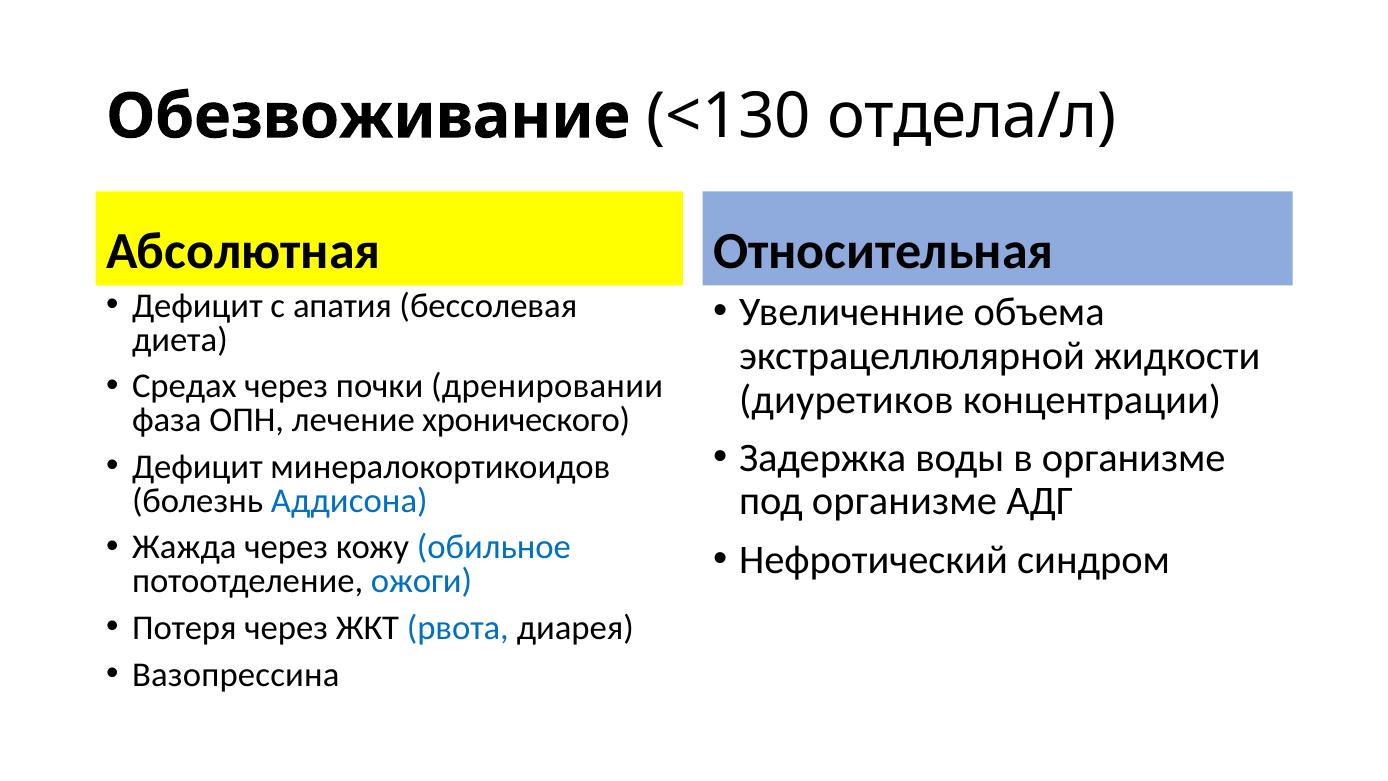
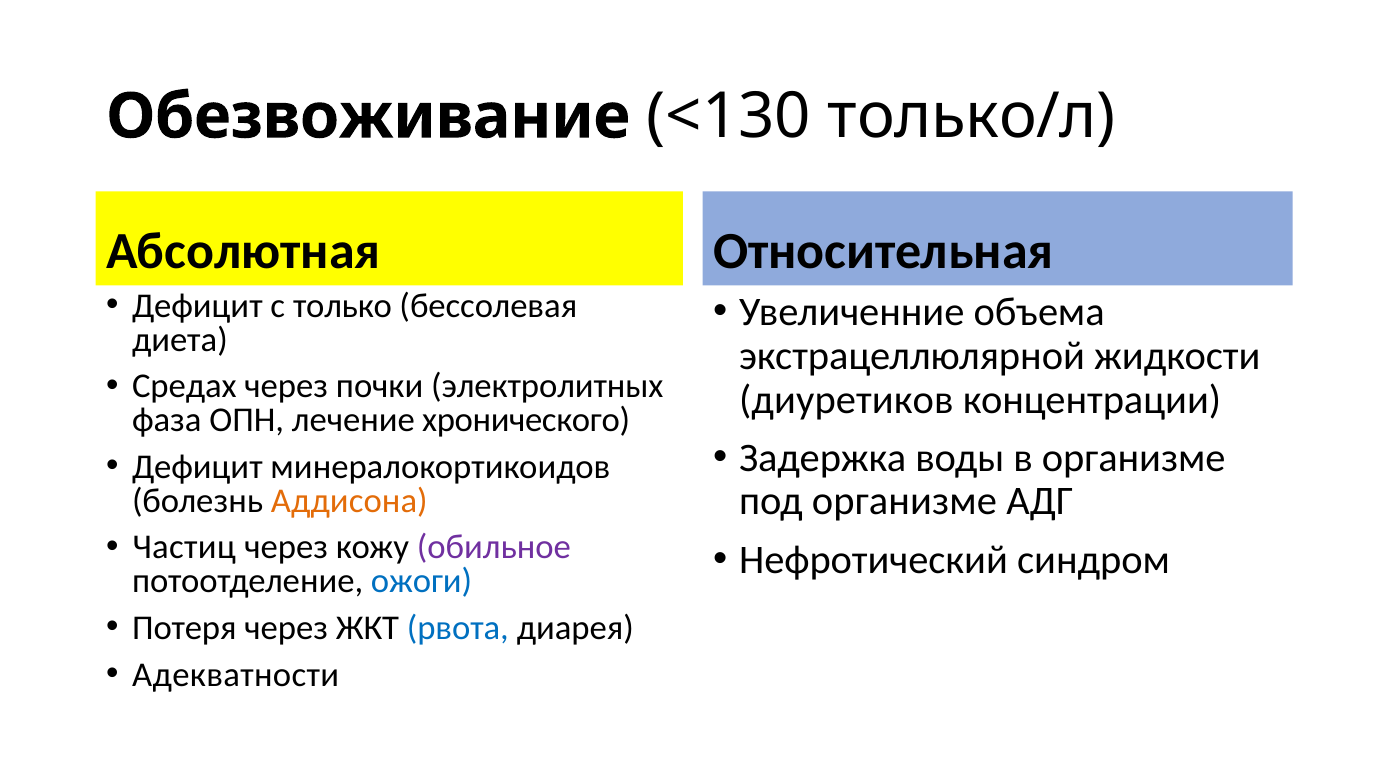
отдела/л: отдела/л -> только/л (972, 117)
апатия: апатия -> только (342, 306)
дренировании: дренировании -> электролитных (547, 386)
Аддисона colour: blue -> orange (349, 501)
Жажда: Жажда -> Частиц (184, 547)
обильное colour: blue -> purple (494, 547)
Вазопрессина: Вазопрессина -> Адекватности (236, 674)
